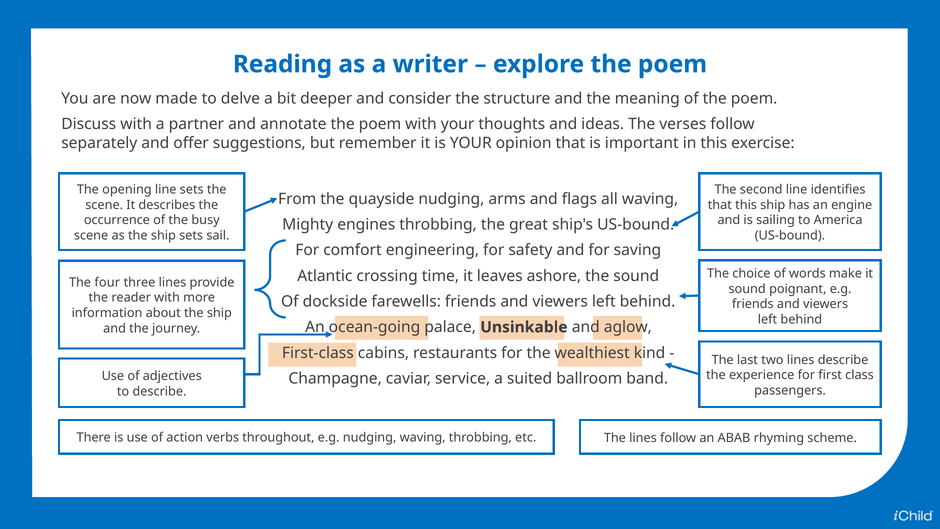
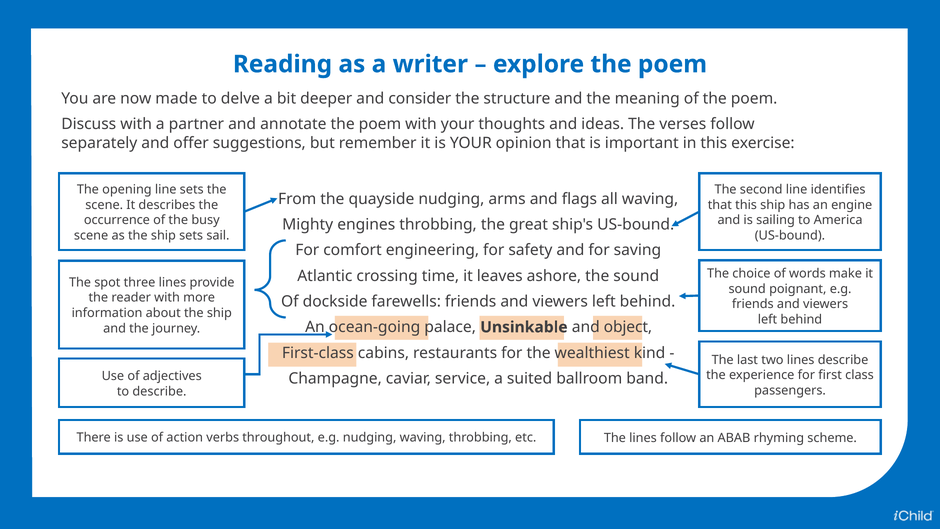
four: four -> spot (107, 282)
aglow: aglow -> object (628, 327)
